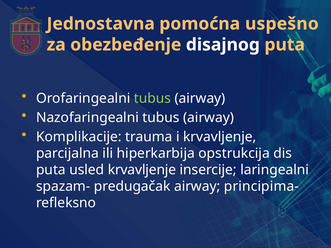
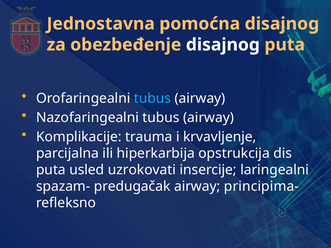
pomoćna uspešno: uspešno -> disajnog (282, 24)
tubus colour: light green -> light blue (152, 98)
usled krvavljenje: krvavljenje -> uzrokovati (142, 170)
